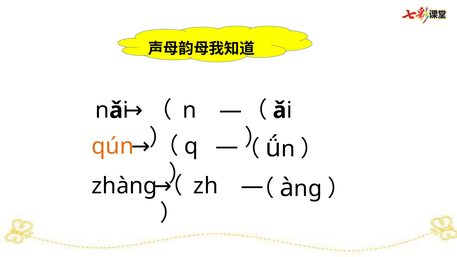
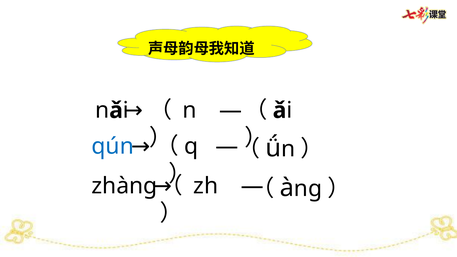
qún colour: orange -> blue (113, 146)
